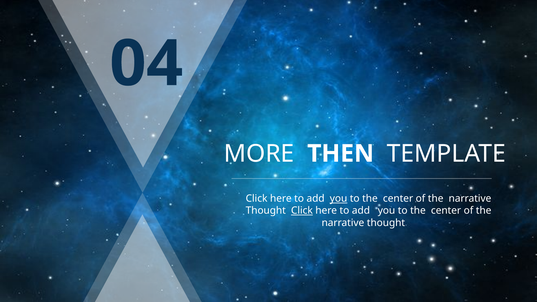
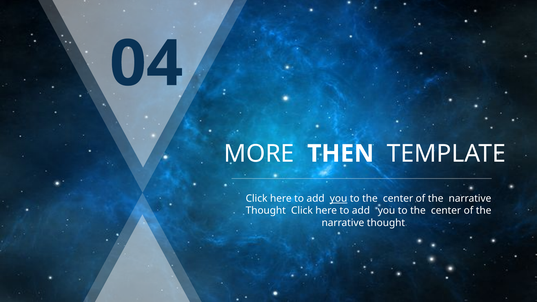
Click underline: present -> none (302, 211)
